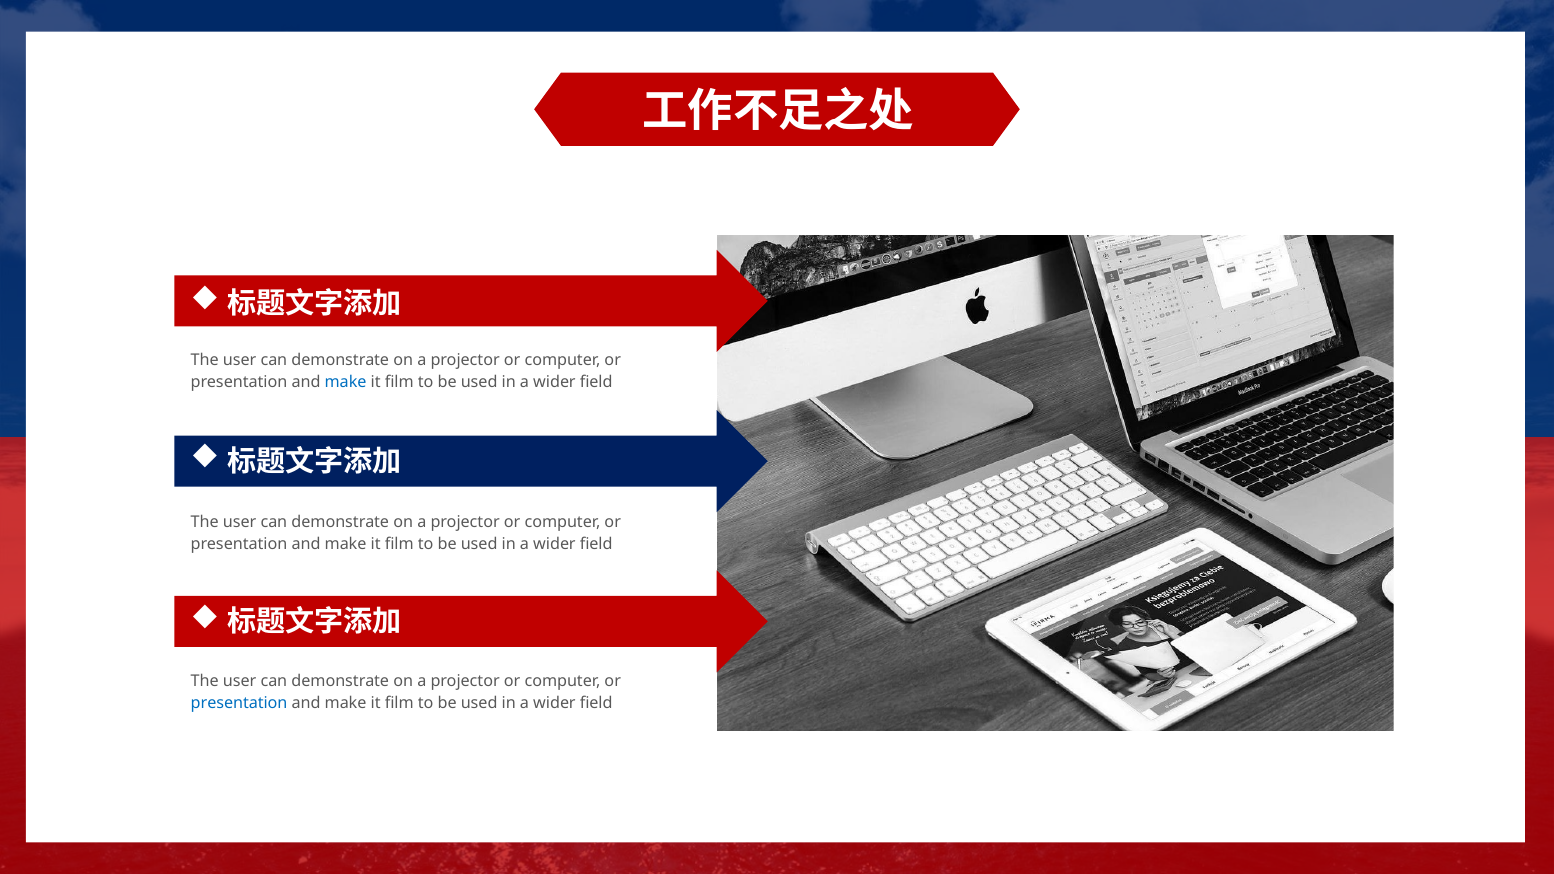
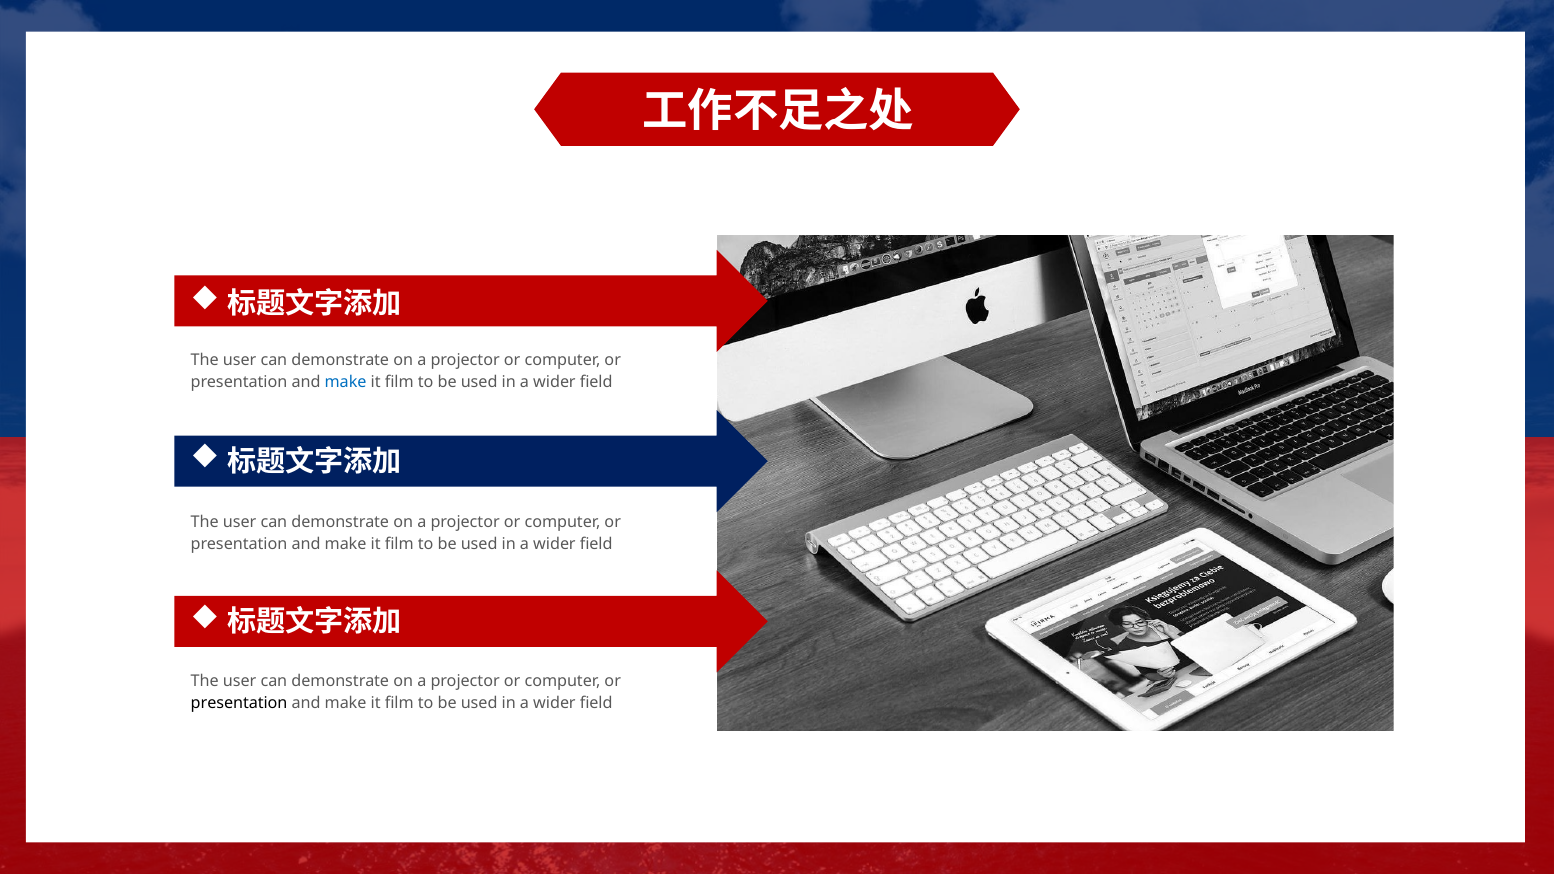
presentation colour: blue -> black (239, 703)
